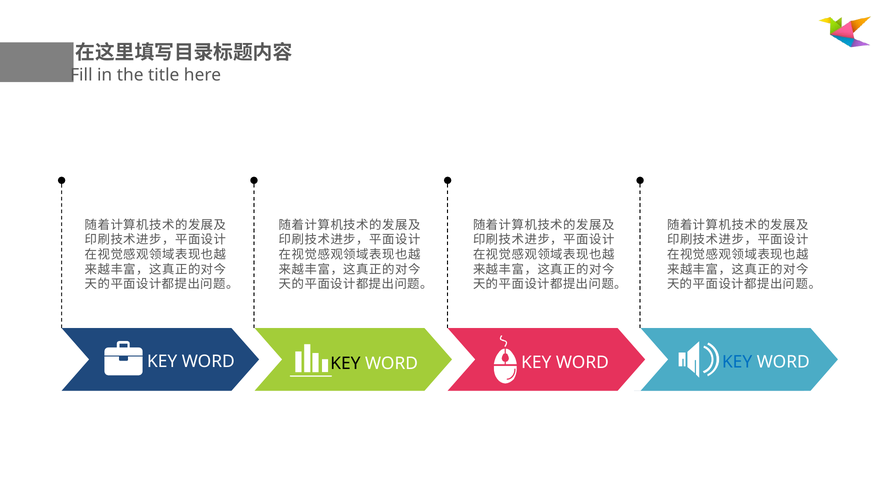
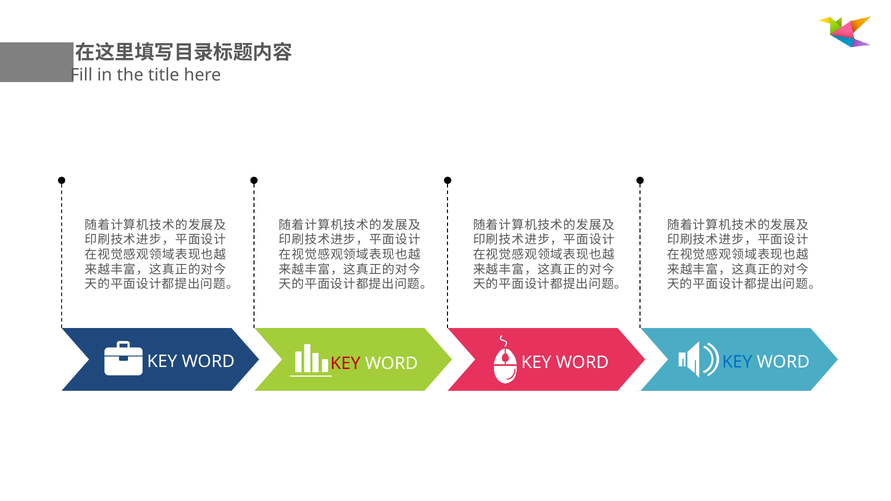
KEY colour: black -> red (345, 364)
